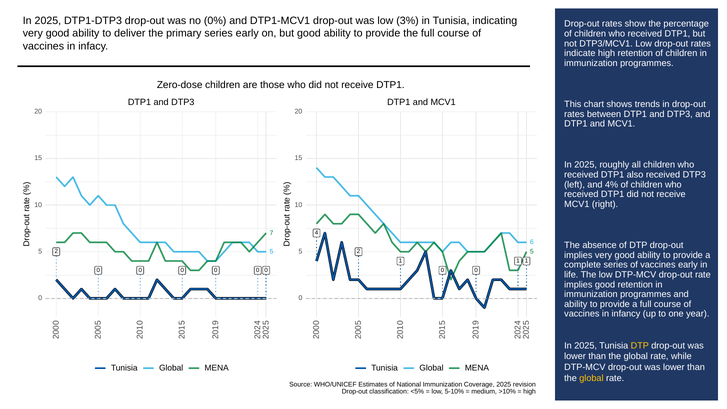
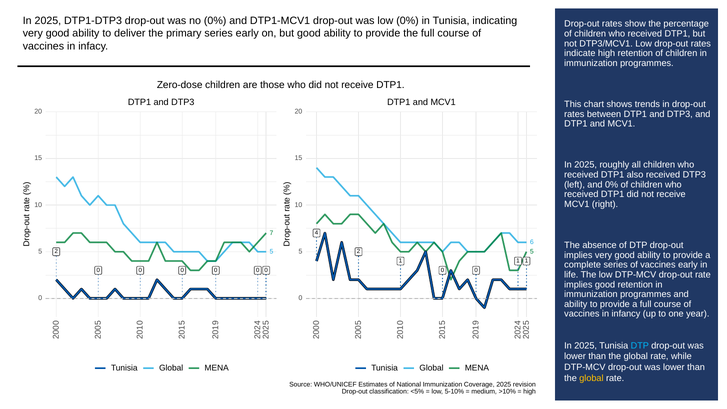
low 3%: 3% -> 0% (408, 21)
and 4%: 4% -> 0% (612, 185)
DTP colour: yellow -> light blue (640, 346)
